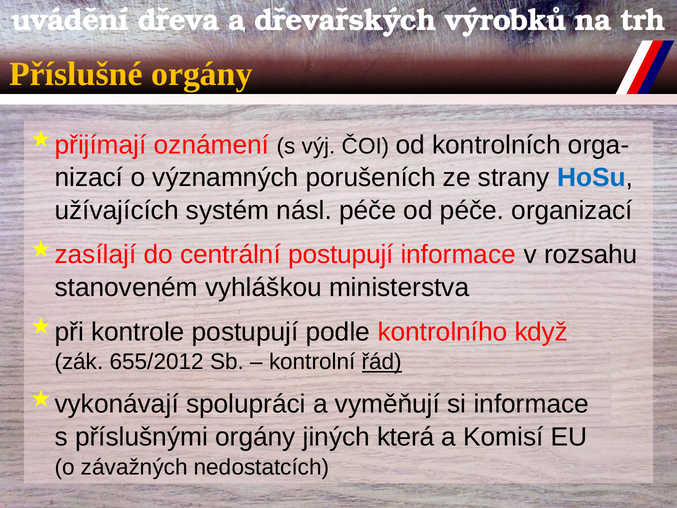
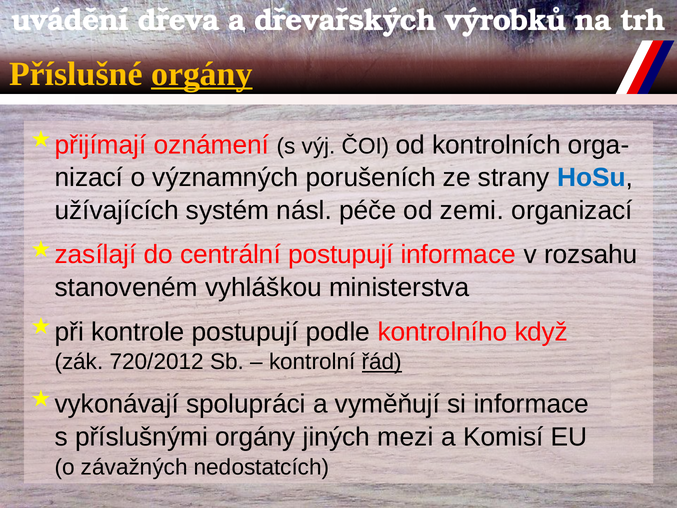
orgány underline: none -> present (202, 74)
od péče: péče -> zemi (472, 211)
655/2012: 655/2012 -> 720/2012 (157, 362)
která: která -> mezi (405, 437)
